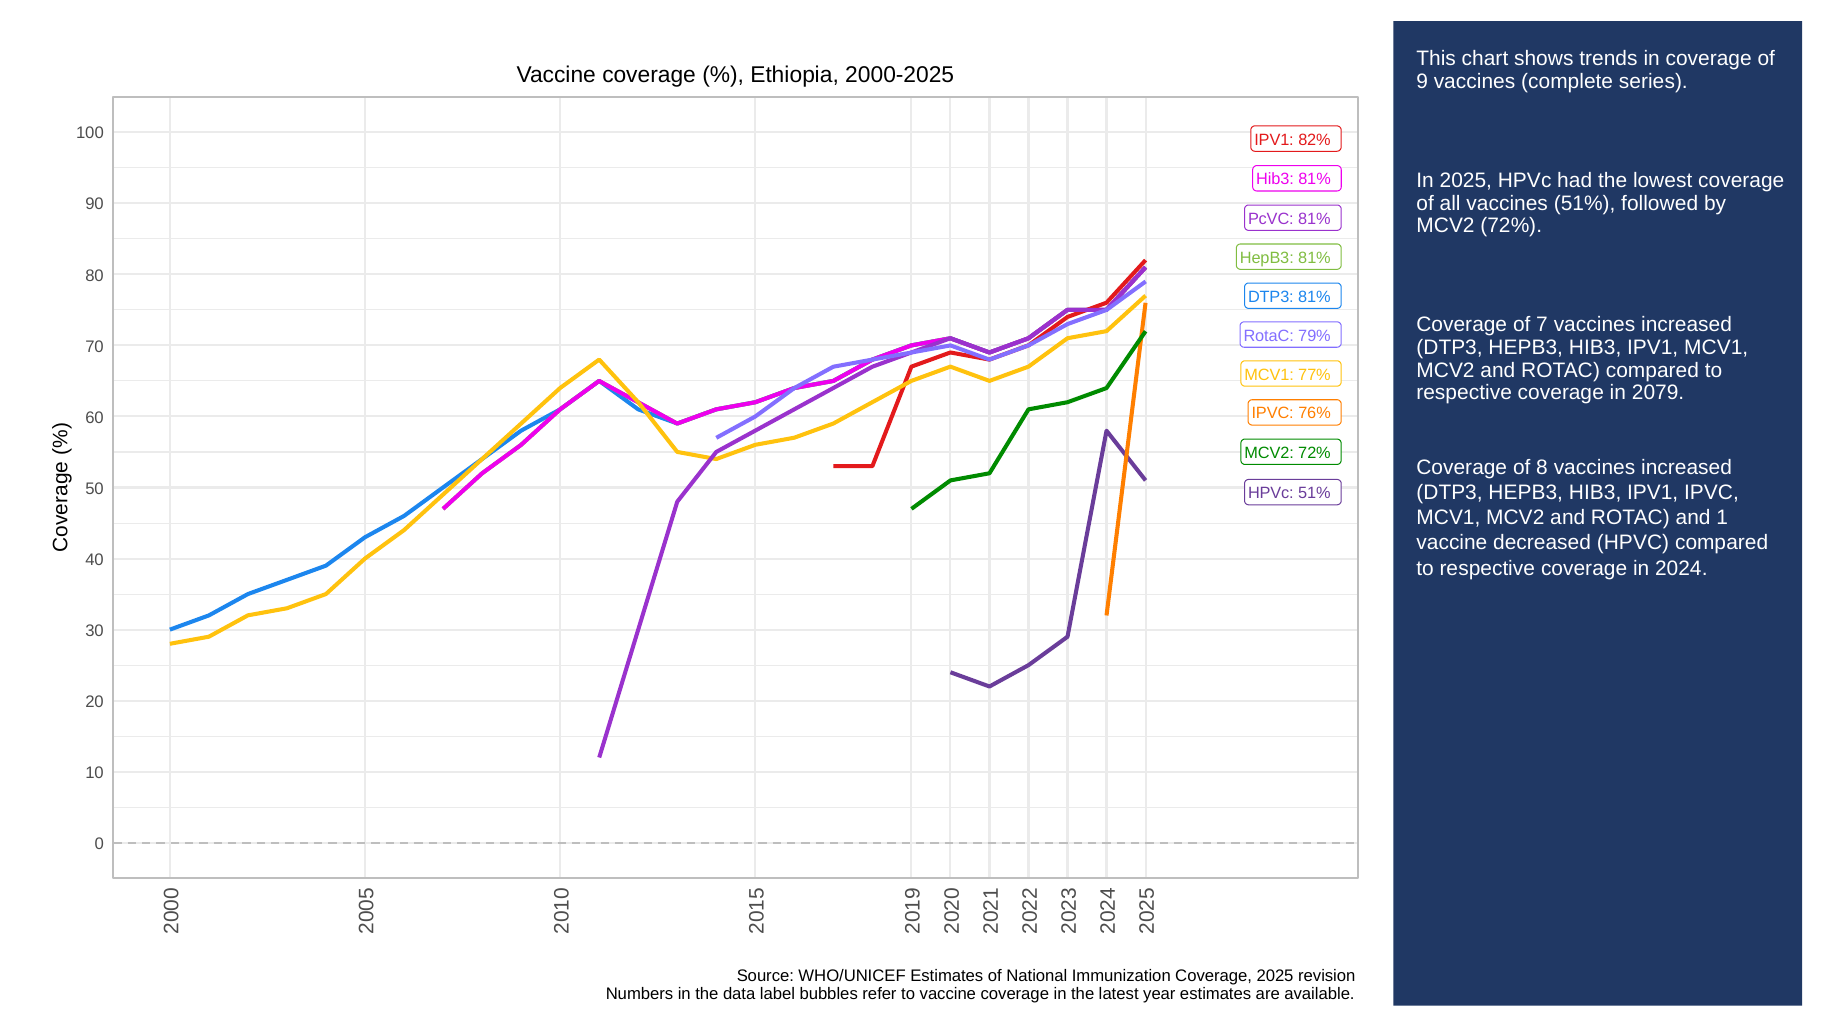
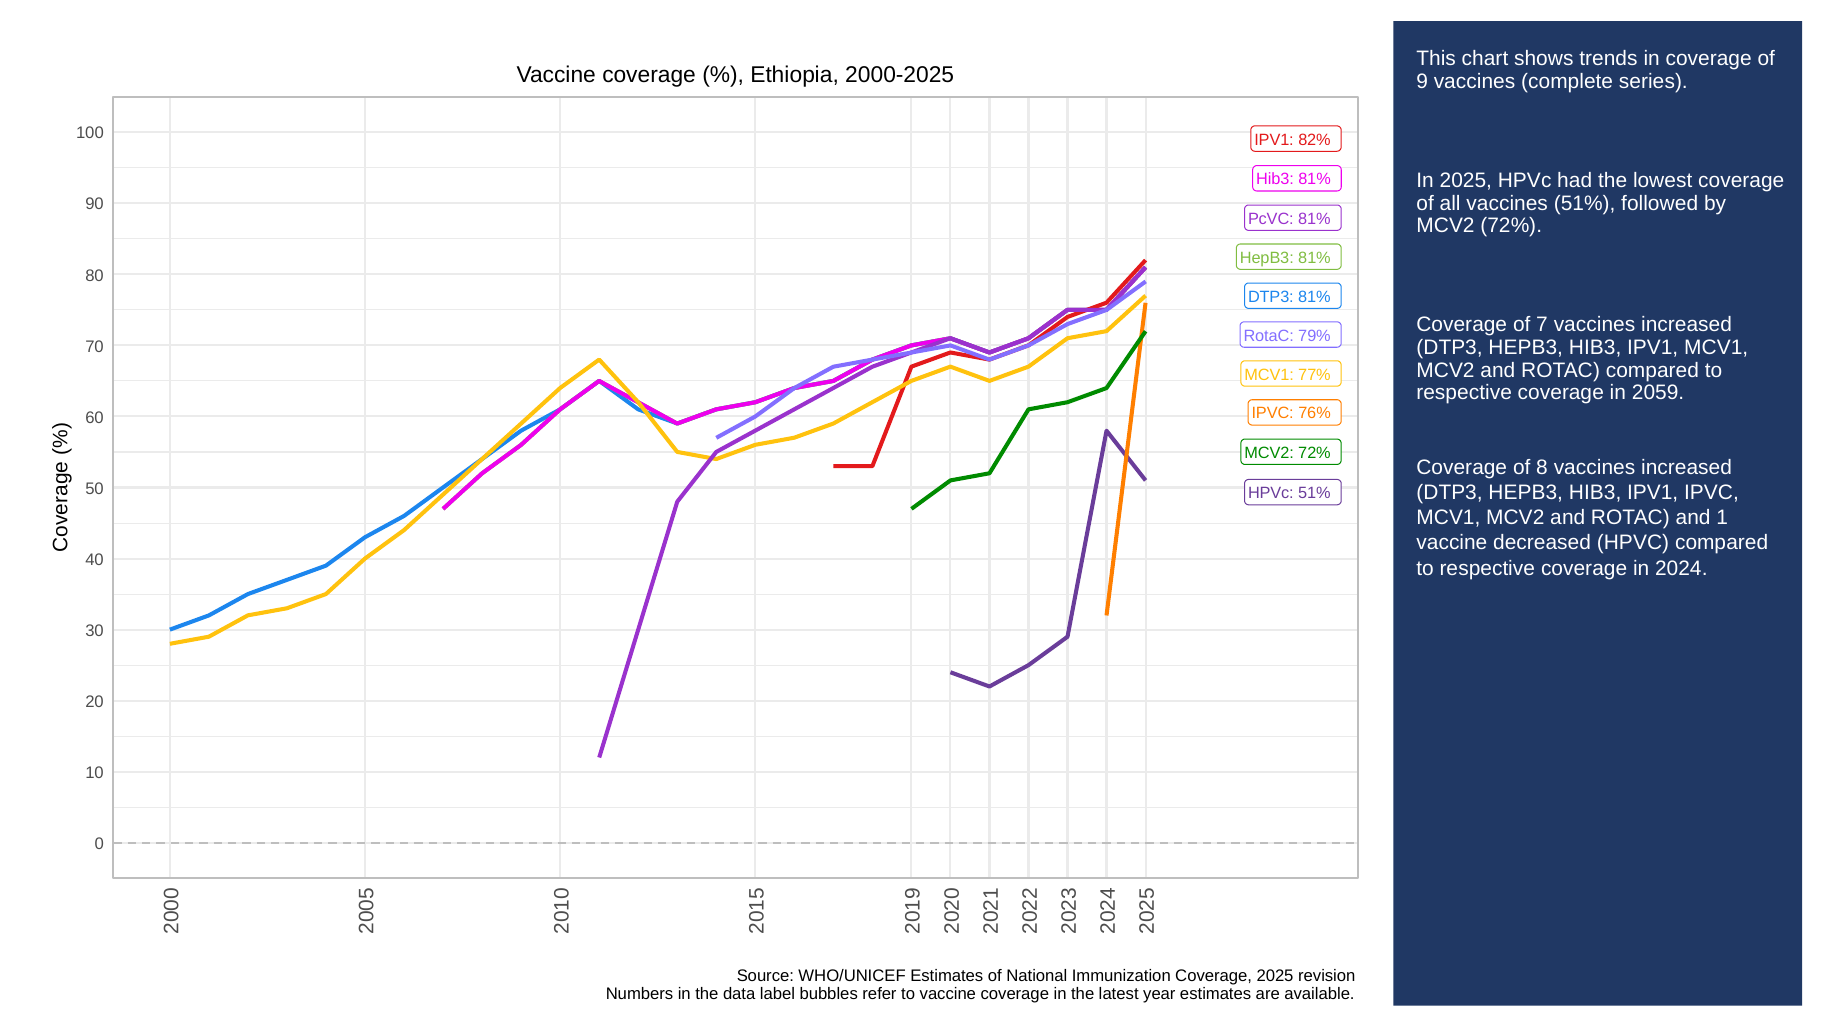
2079: 2079 -> 2059 (1658, 393)
